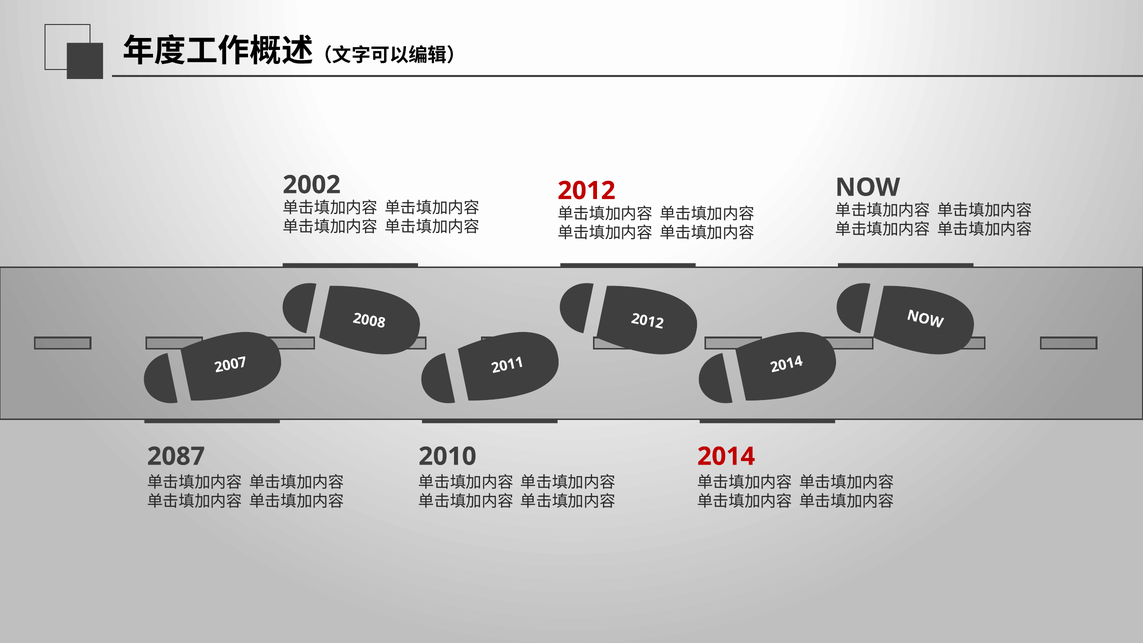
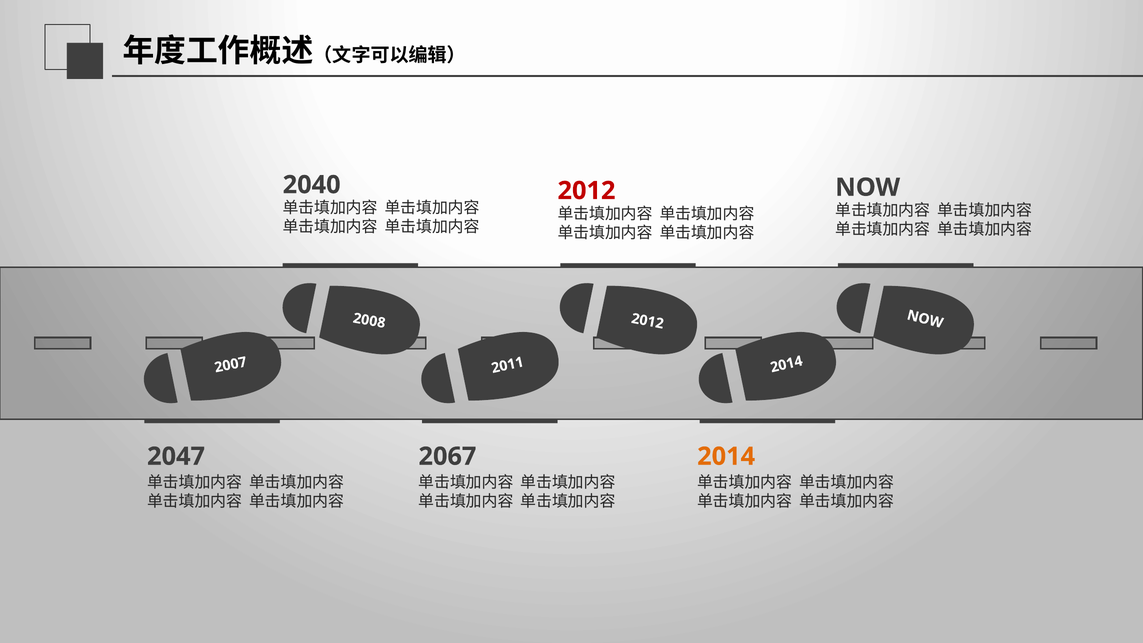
2002: 2002 -> 2040 (312, 185)
2087: 2087 -> 2047 (176, 456)
2010: 2010 -> 2067 (447, 456)
2014 colour: red -> orange (726, 456)
